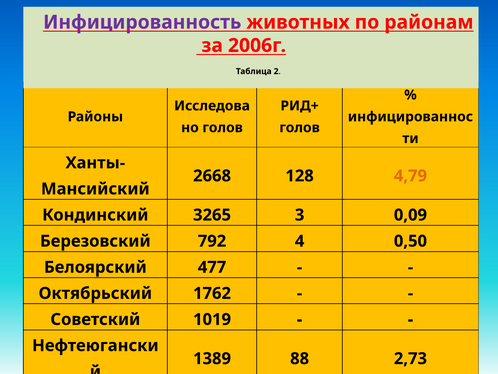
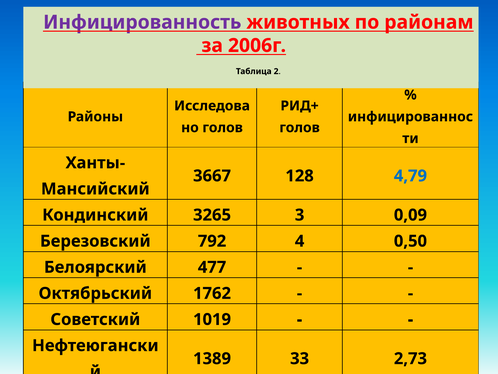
2668: 2668 -> 3667 (212, 176)
4,79 colour: orange -> blue (410, 176)
88: 88 -> 33 (300, 358)
